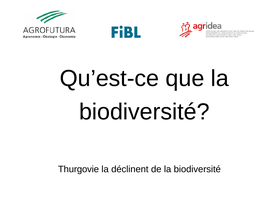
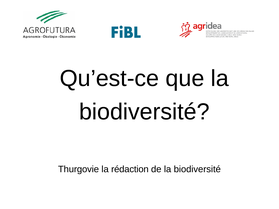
déclinent: déclinent -> rédaction (130, 169)
